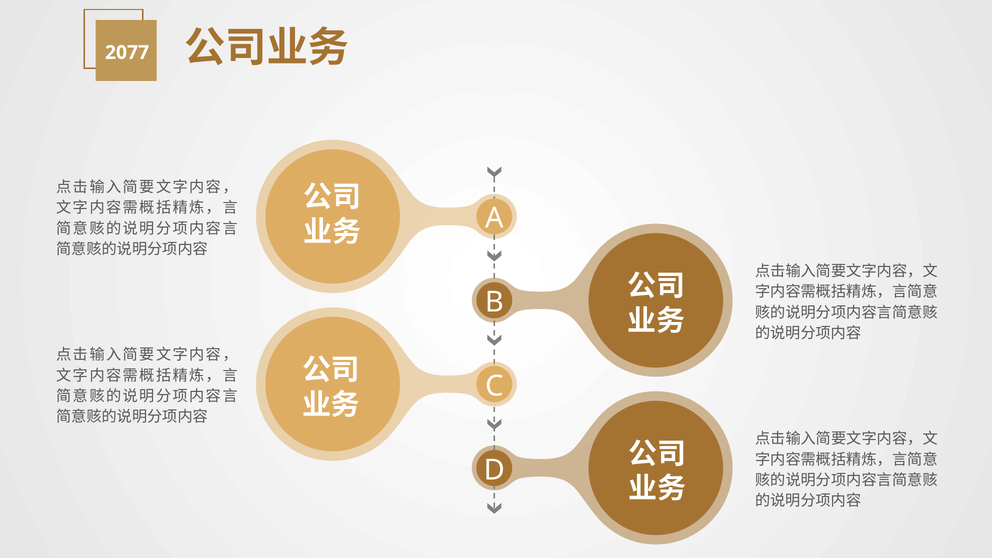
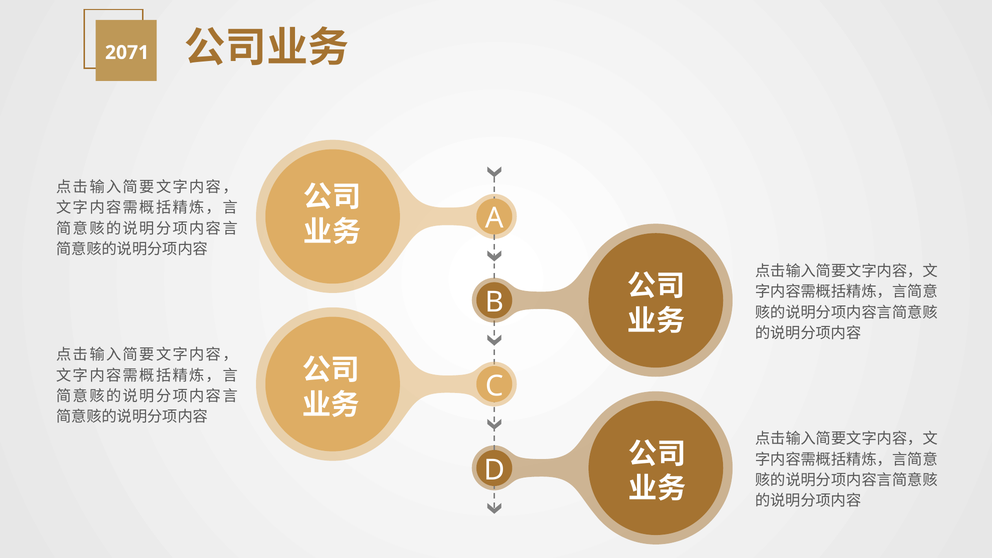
2077: 2077 -> 2071 (127, 53)
